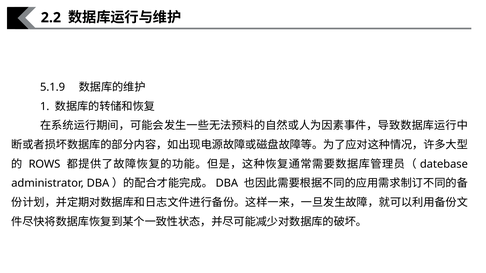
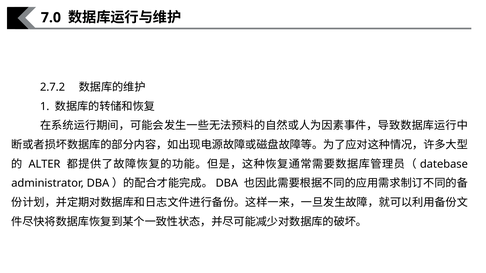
2.2: 2.2 -> 7.0 (51, 18)
5.1.9: 5.1.9 -> 2.7.2 (53, 87)
ROWS: ROWS -> ALTER (44, 164)
